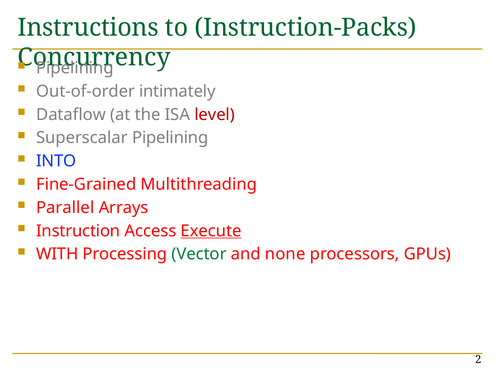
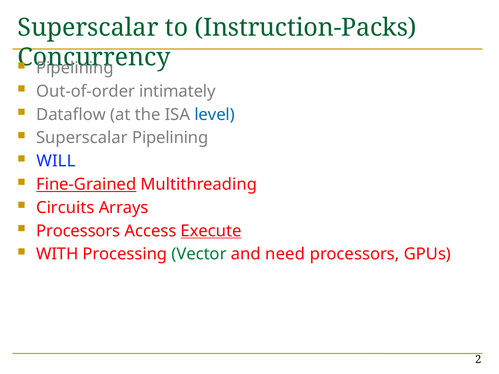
Instructions: Instructions -> Superscalar (88, 28)
level colour: red -> blue (215, 115)
INTO: INTO -> WILL (56, 161)
Fine-Grained underline: none -> present (86, 184)
Parallel: Parallel -> Circuits (65, 208)
Instruction: Instruction -> Processors (78, 231)
none: none -> need (285, 254)
